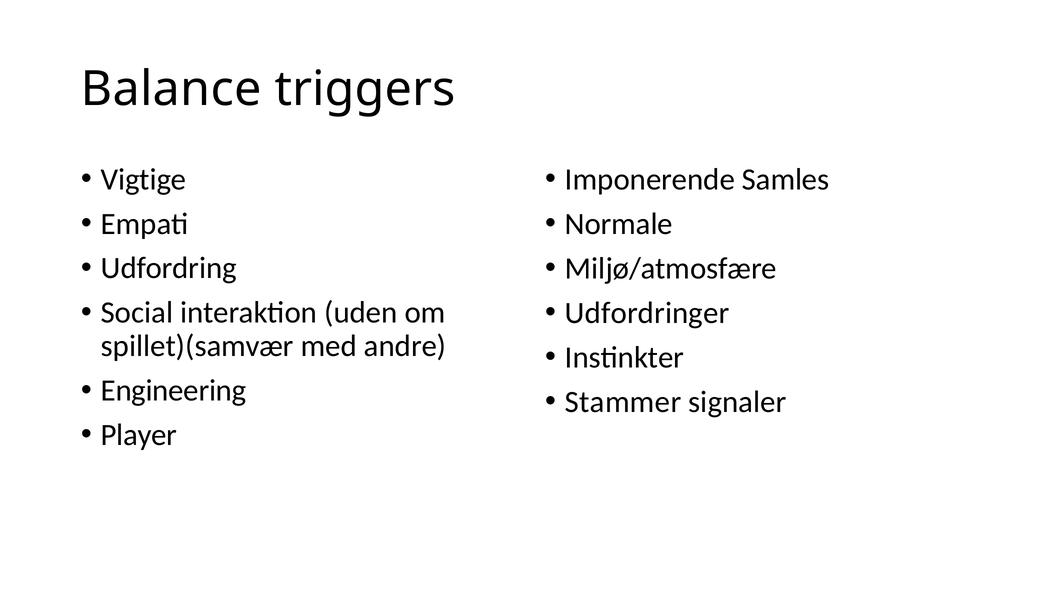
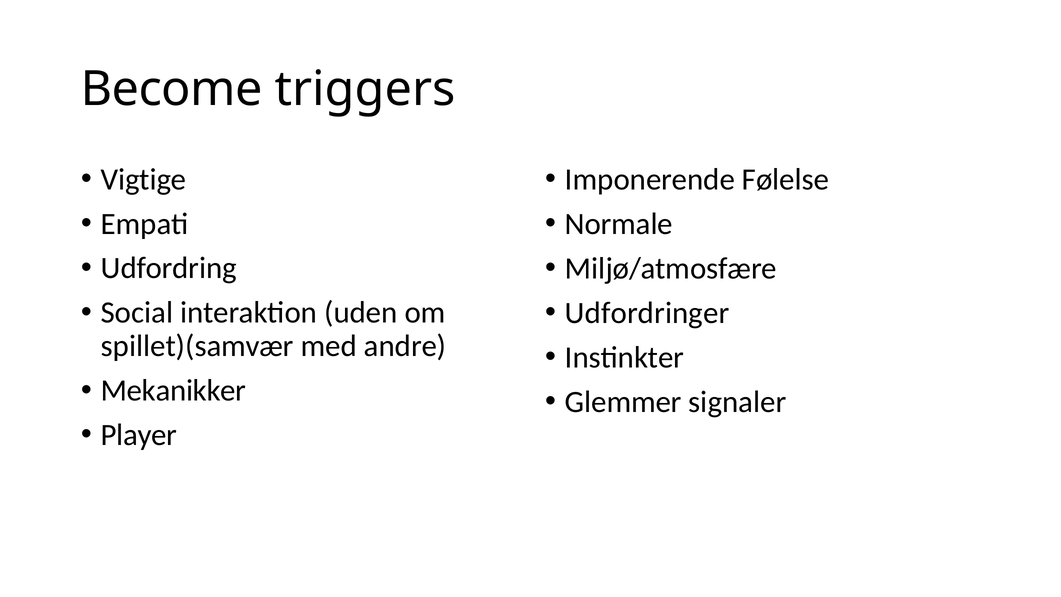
Balance: Balance -> Become (172, 89)
Samles: Samles -> Følelse (785, 179)
Engineering: Engineering -> Mekanikker (173, 390)
Stammer: Stammer -> Glemmer (623, 402)
